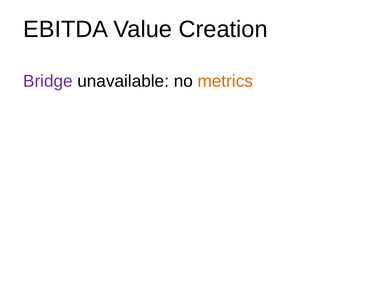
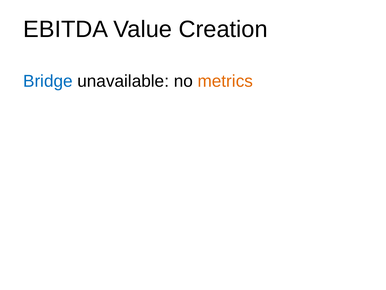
Bridge colour: purple -> blue (48, 81)
